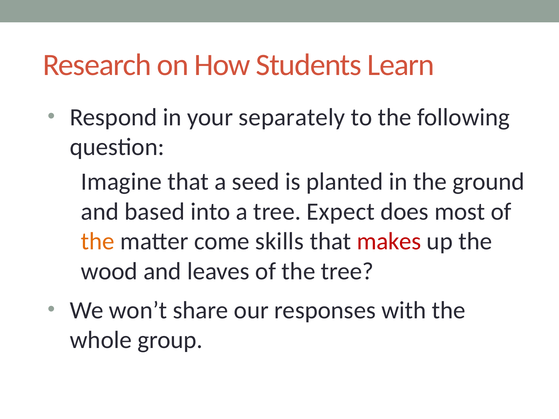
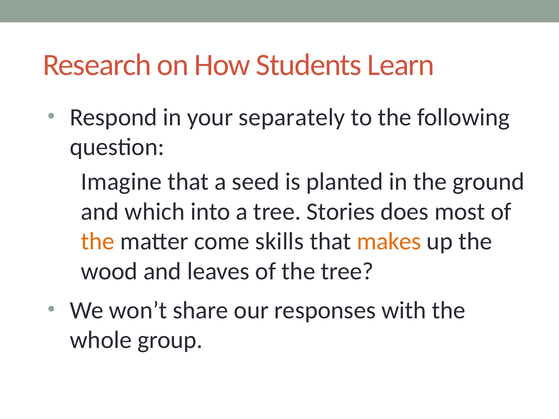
based: based -> which (155, 212)
Expect: Expect -> Stories (341, 212)
makes colour: red -> orange (389, 242)
